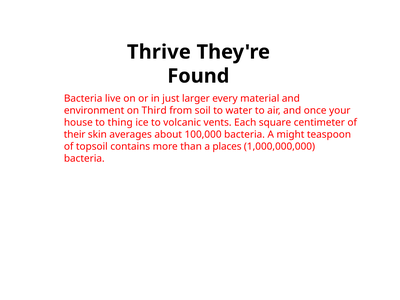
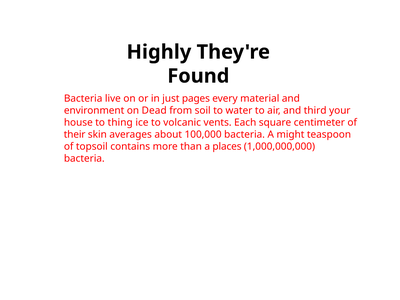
Thrive: Thrive -> Highly (159, 52)
larger: larger -> pages (196, 99)
Third: Third -> Dead (154, 111)
once: once -> third (315, 111)
